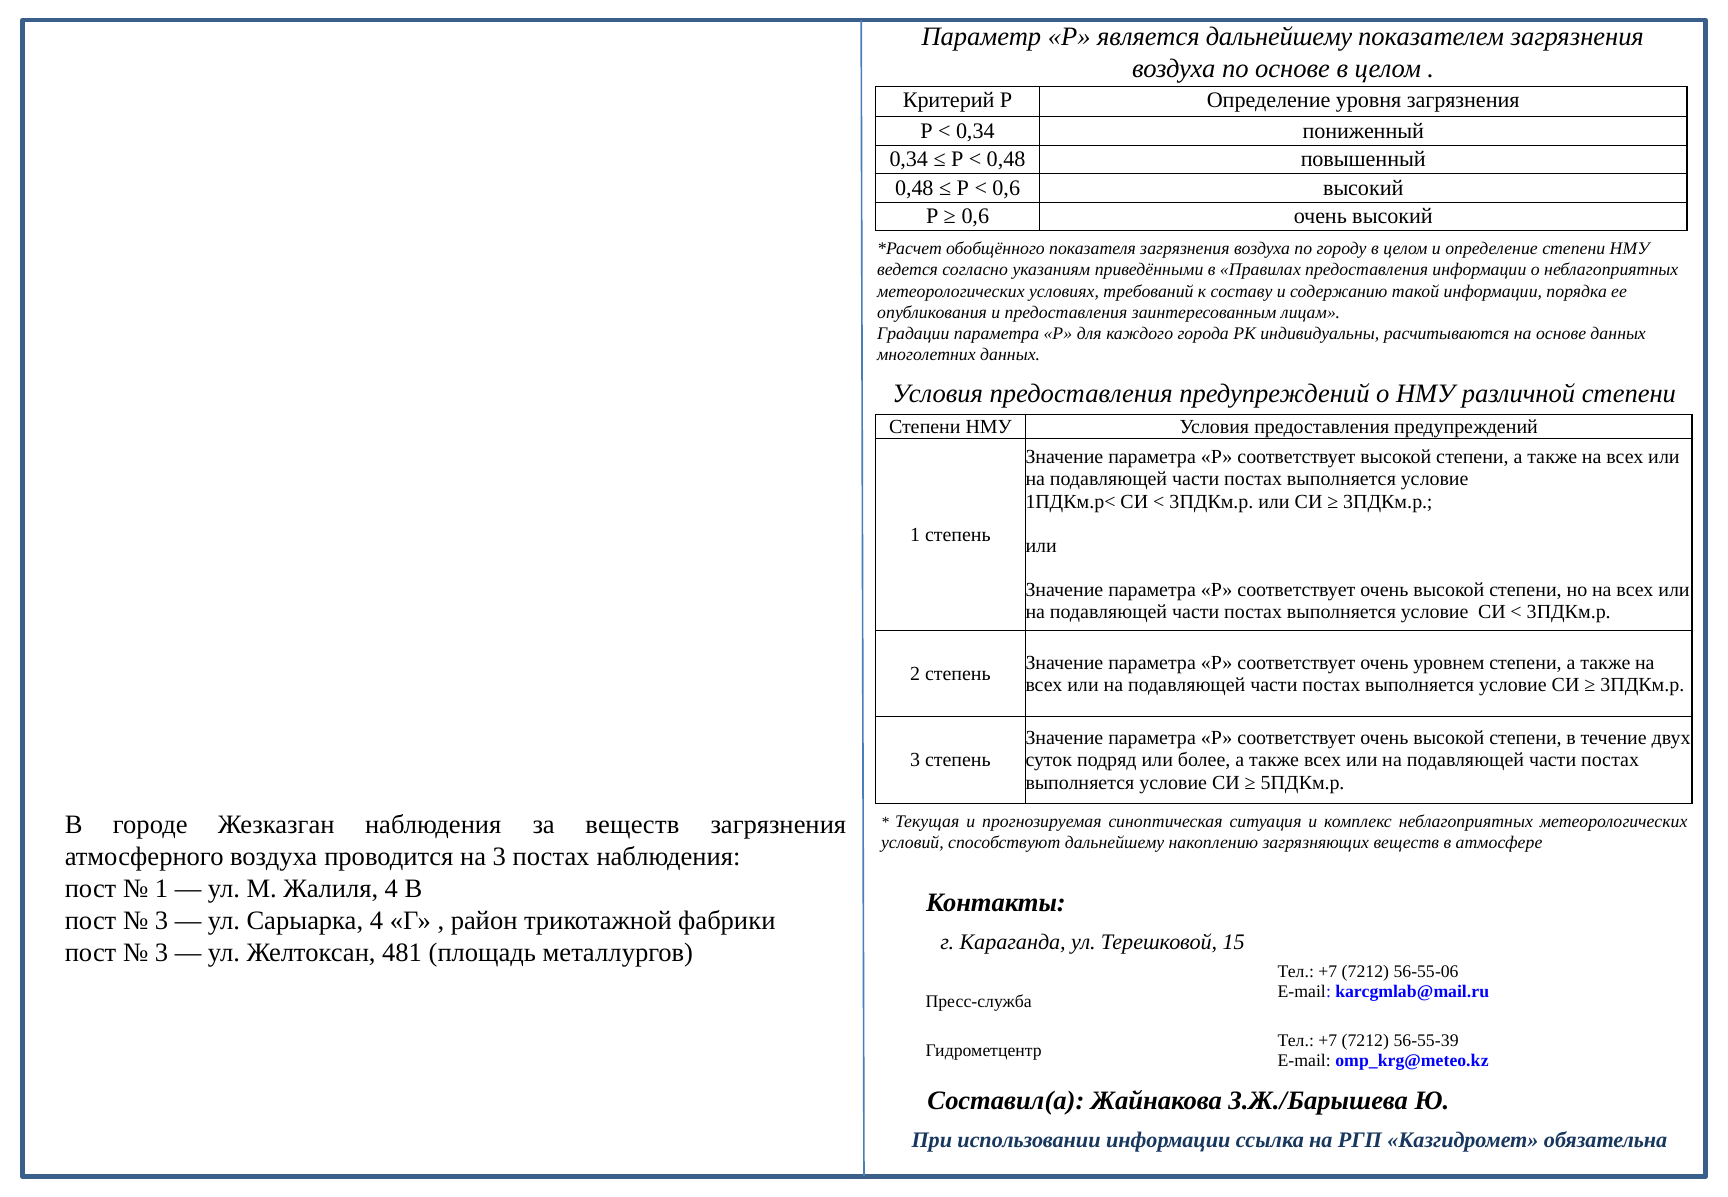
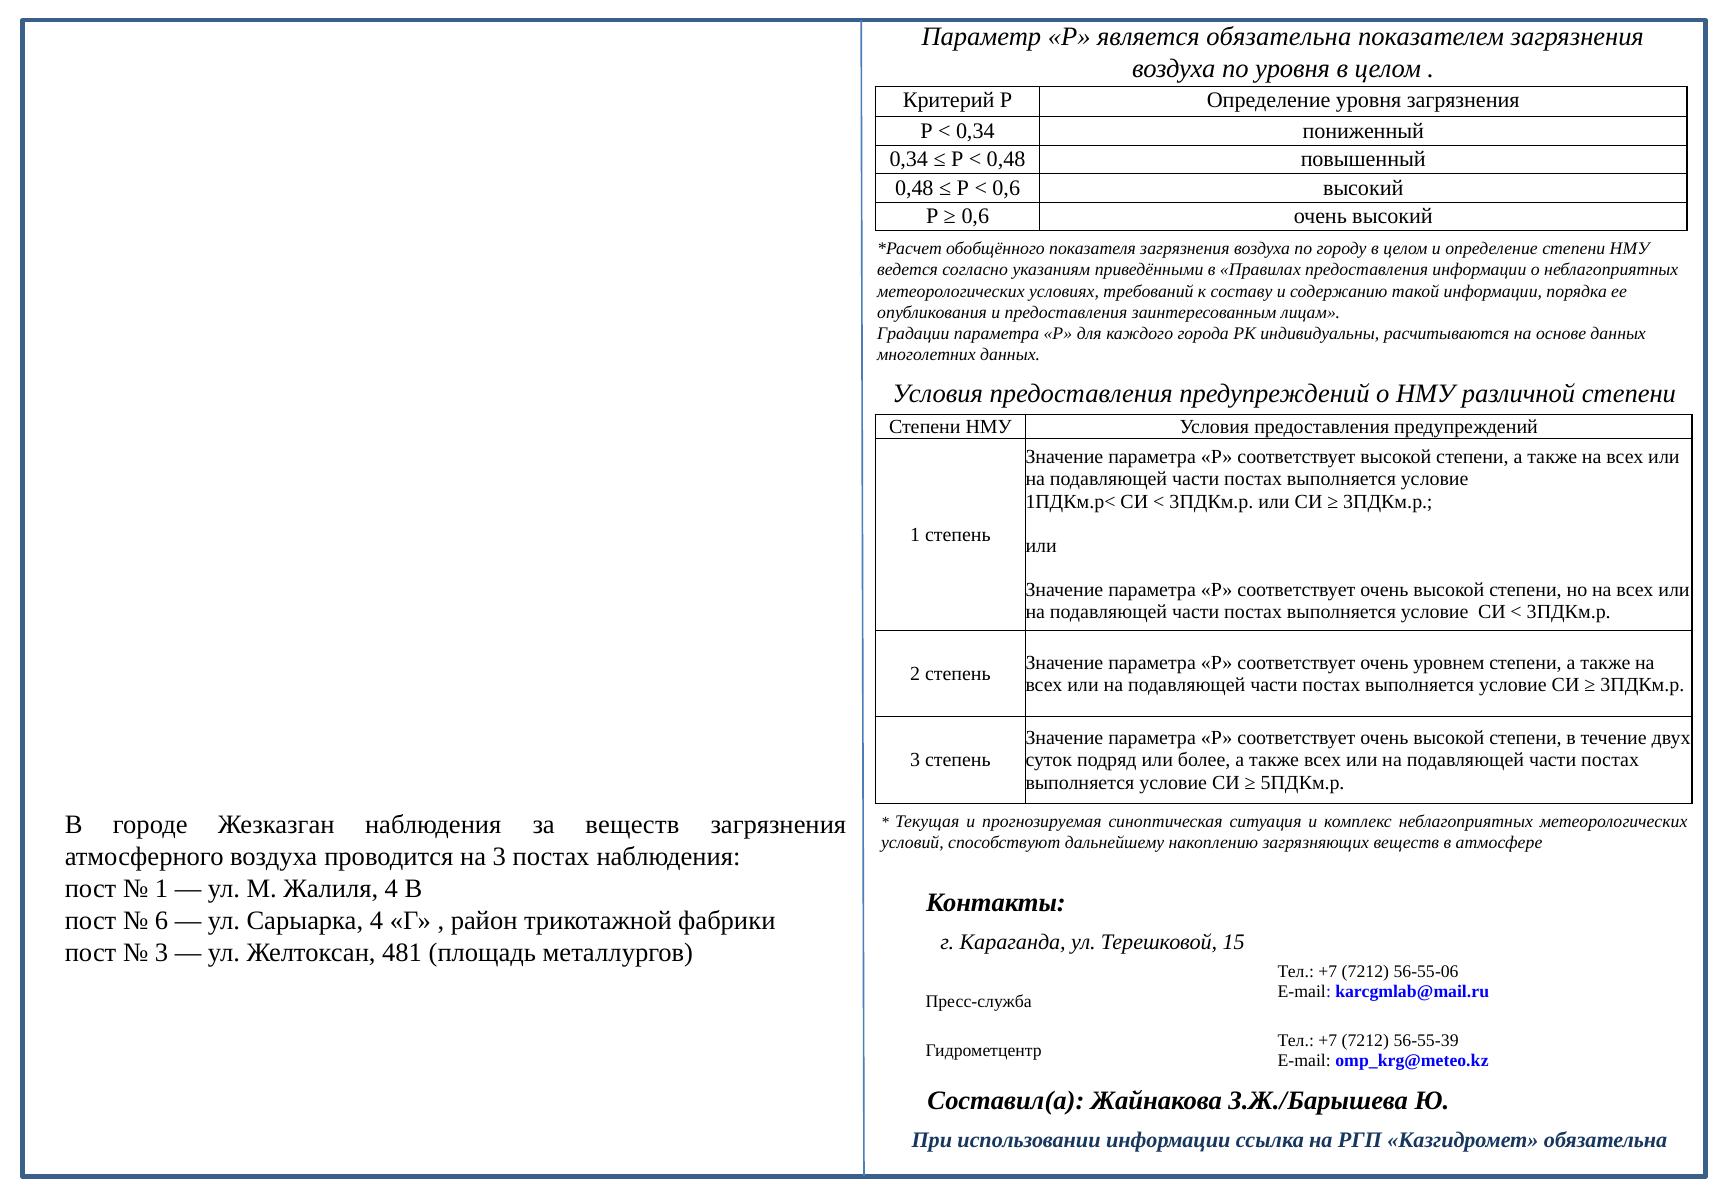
является дальнейшему: дальнейшему -> обязательна (1279, 36)
по основе: основе -> уровня (1293, 68)
3: 3 -> 6 (162, 920)
